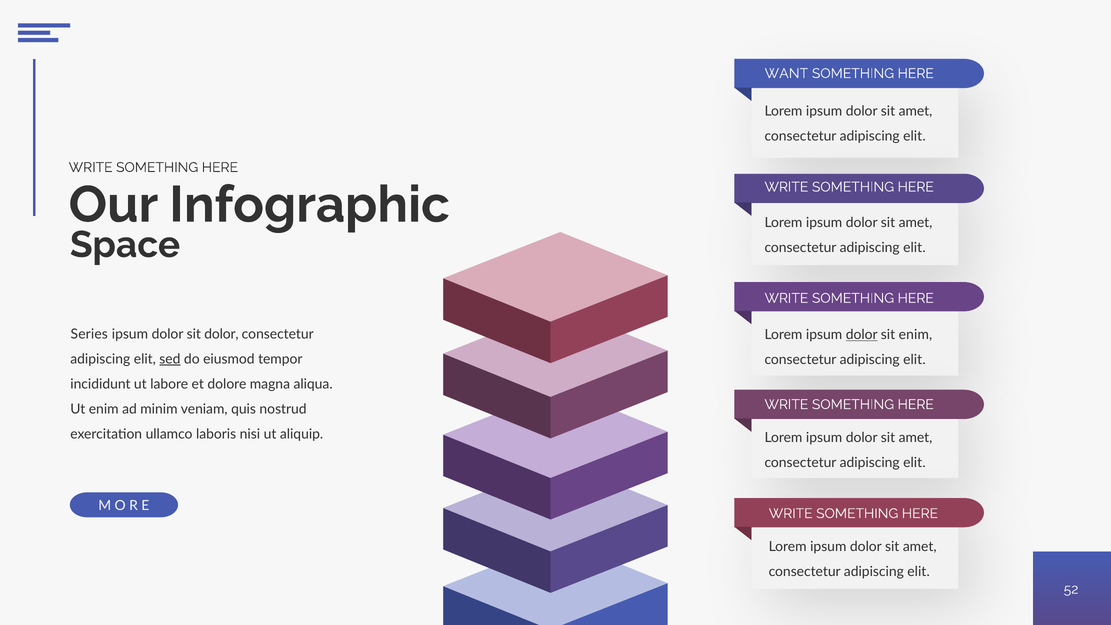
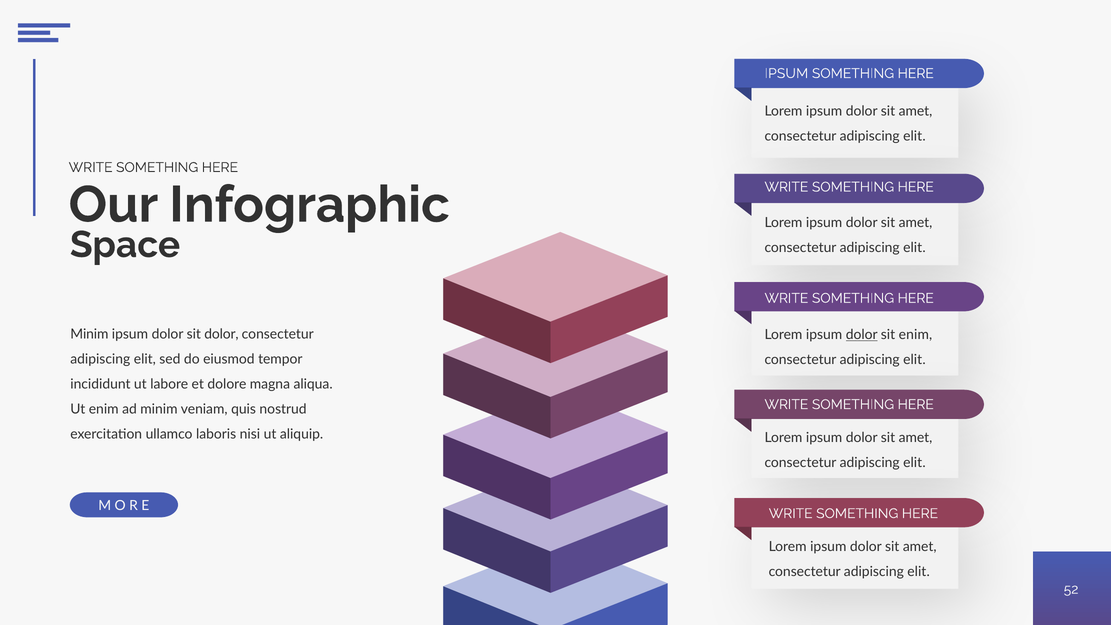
WANT: WANT -> IPSUM (786, 73)
Series: Series -> Minim (89, 334)
sed underline: present -> none (170, 359)
